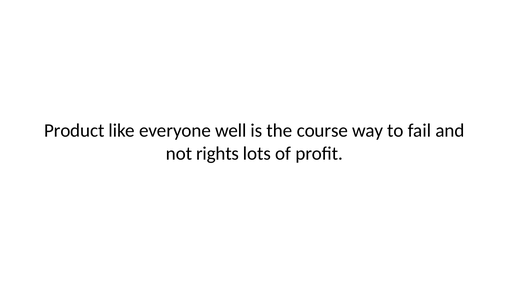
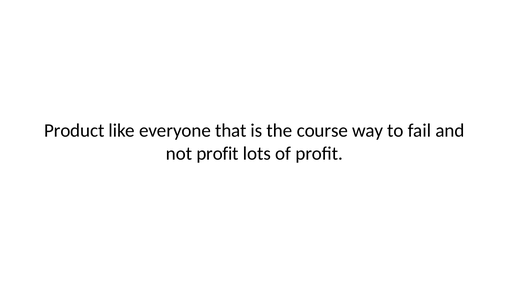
well: well -> that (231, 131)
not rights: rights -> profit (218, 153)
